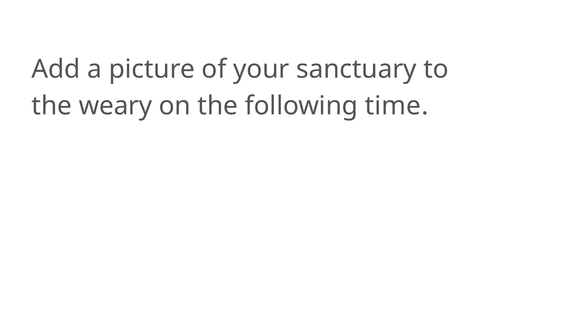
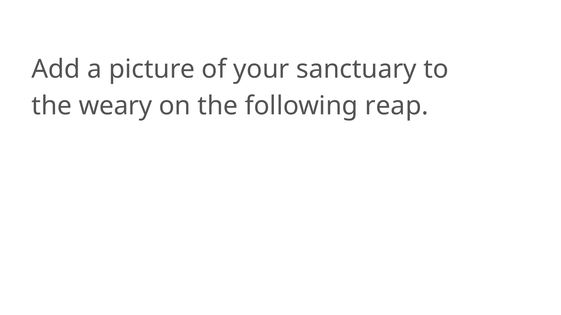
time: time -> reap (397, 106)
